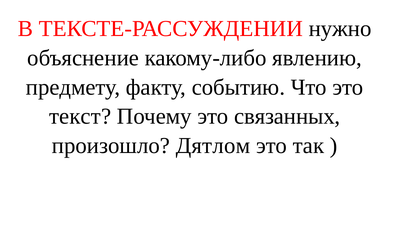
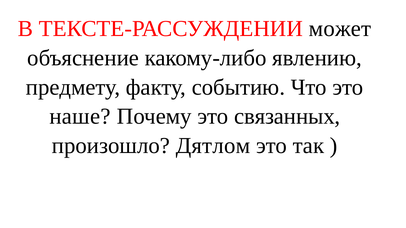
нужно: нужно -> может (340, 29)
текст: текст -> наше (80, 117)
